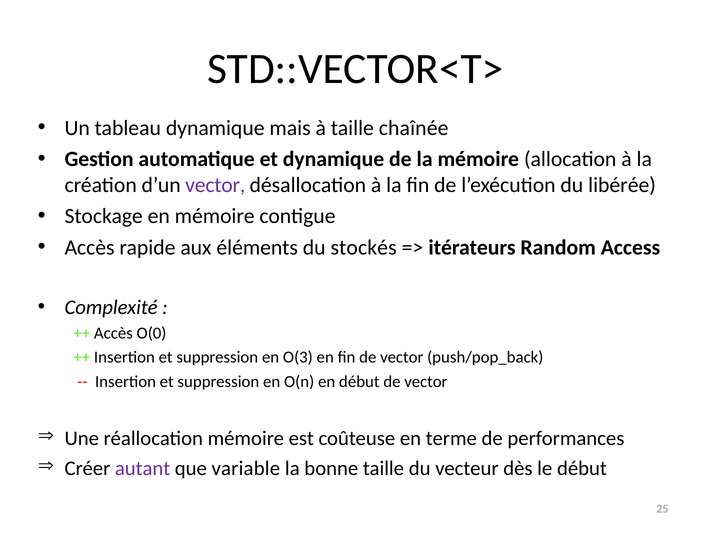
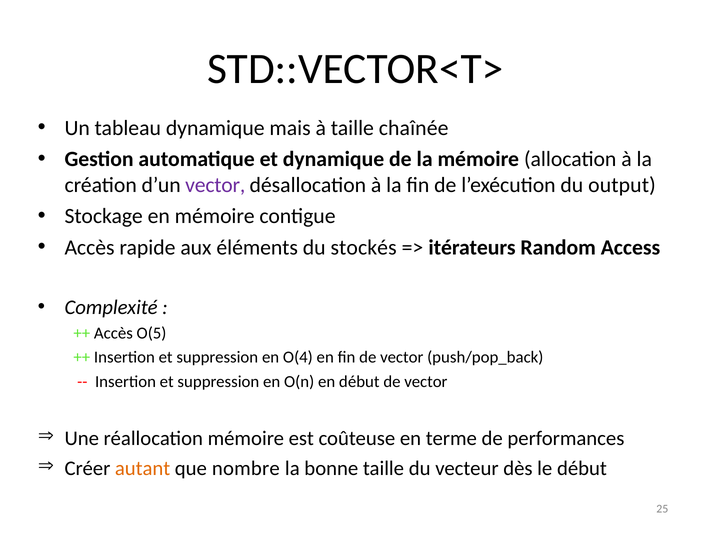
libérée: libérée -> output (622, 185)
O(0: O(0 -> O(5 (152, 333)
O(3: O(3 -> O(4 (298, 358)
autant colour: purple -> orange (143, 468)
variable: variable -> nombre (246, 468)
